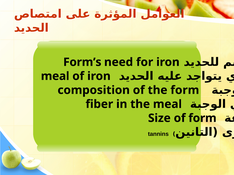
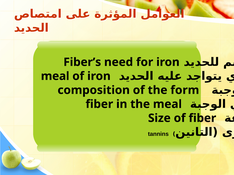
Form’s: Form’s -> Fiber’s (82, 62)
of form: form -> fiber (202, 118)
